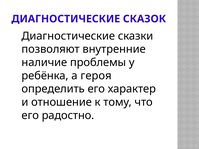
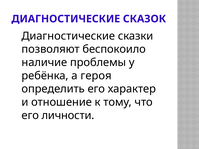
внутренние: внутренние -> беспокоило (114, 49)
радостно: радостно -> личности (68, 116)
